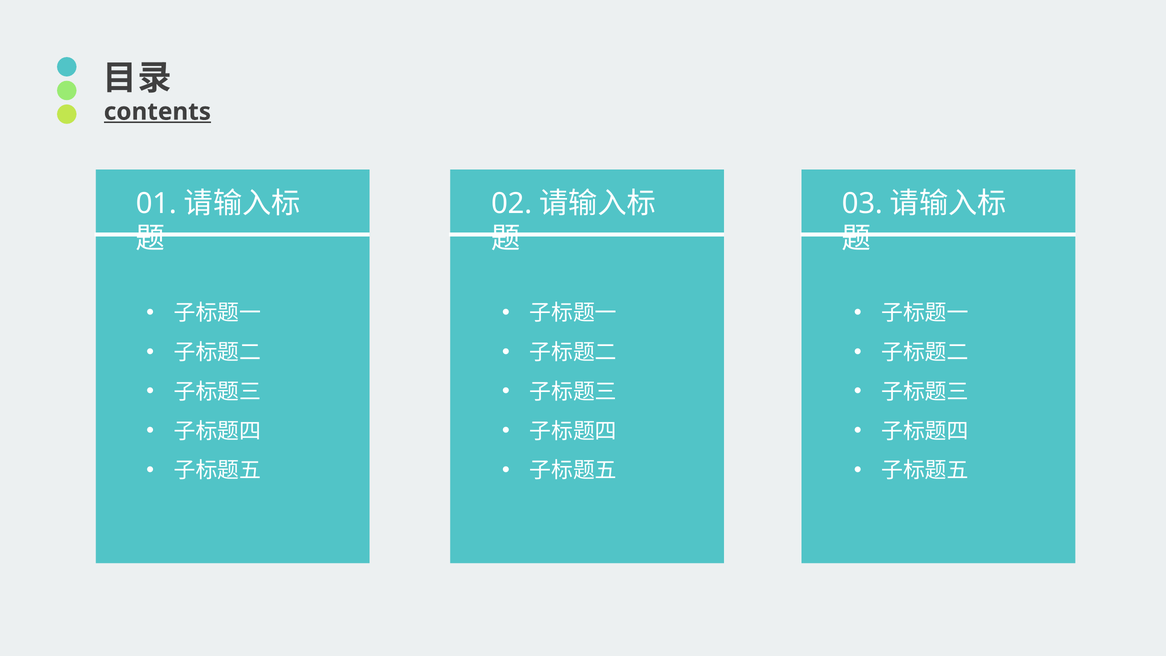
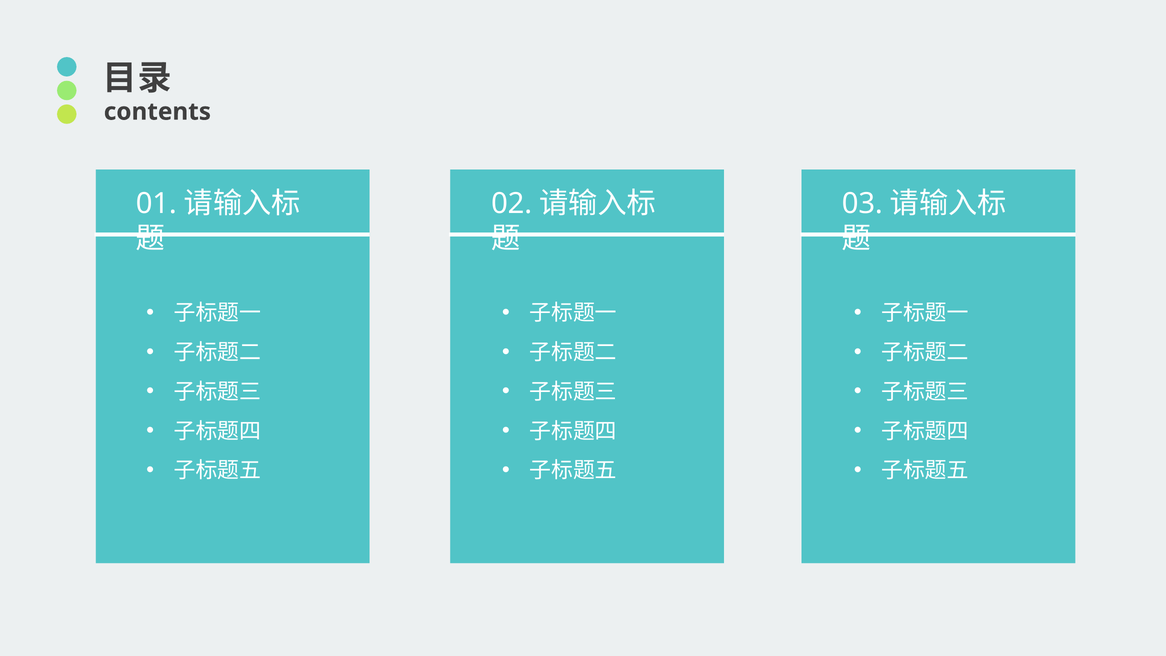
contents underline: present -> none (157, 112)
